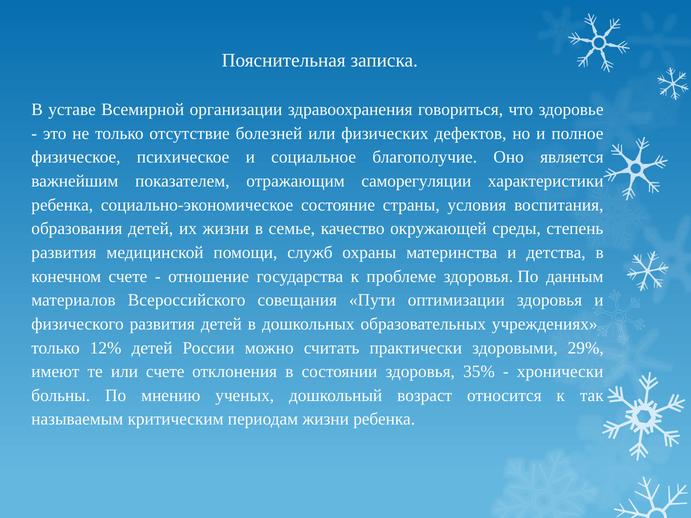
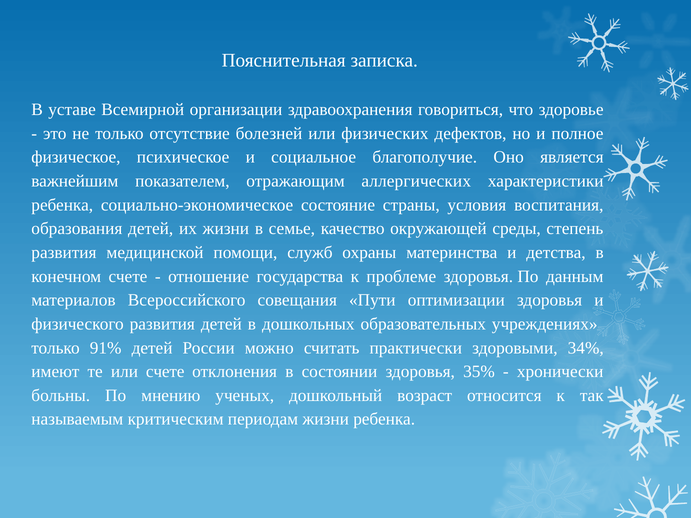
саморегуляции: саморегуляции -> аллергических (416, 181)
12%: 12% -> 91% (106, 348)
29%: 29% -> 34% (586, 348)
